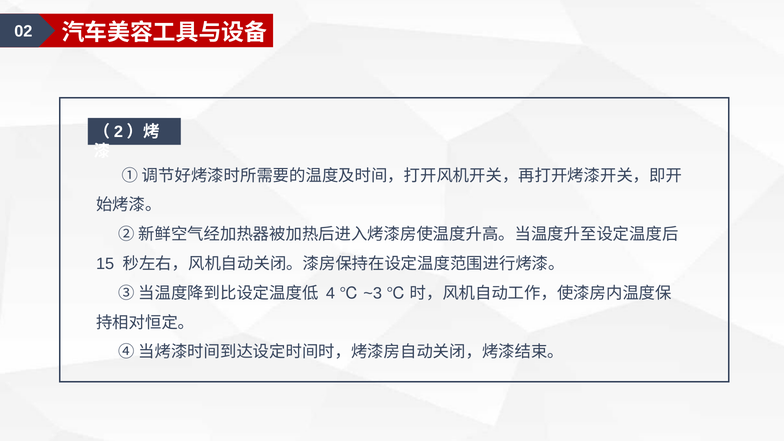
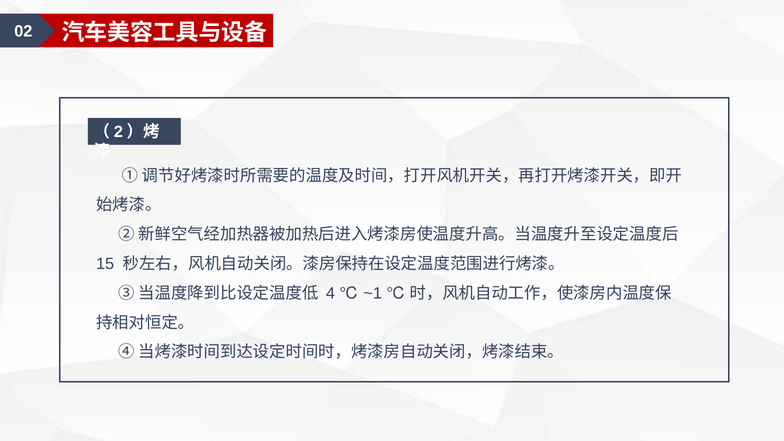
~3: ~3 -> ~1 (373, 293)
